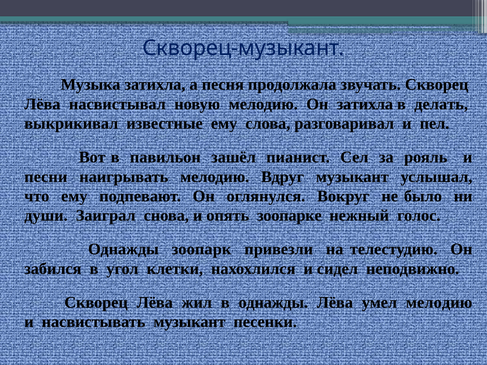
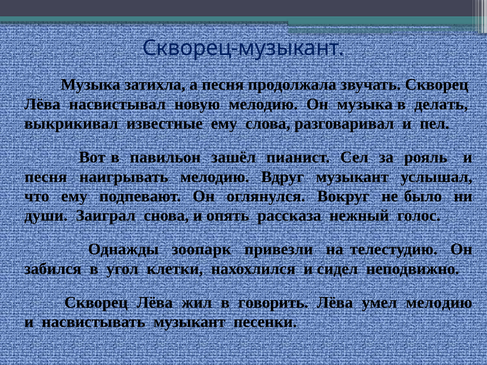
Он затихла: затихла -> музыка (365, 104)
песни: песни -> песня (46, 177)
зоопарке: зоопарке -> рассказа (289, 216)
в однажды: однажды -> говорить (273, 303)
